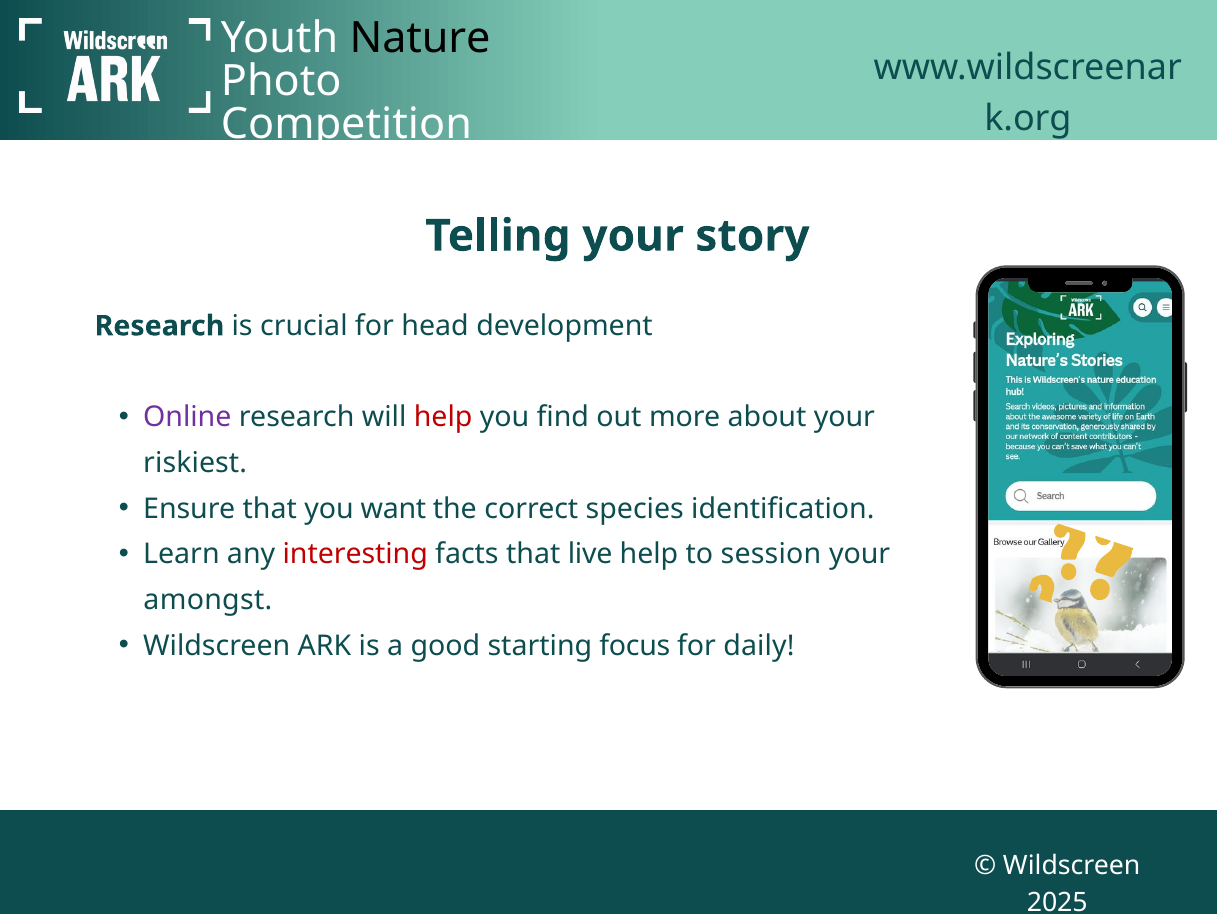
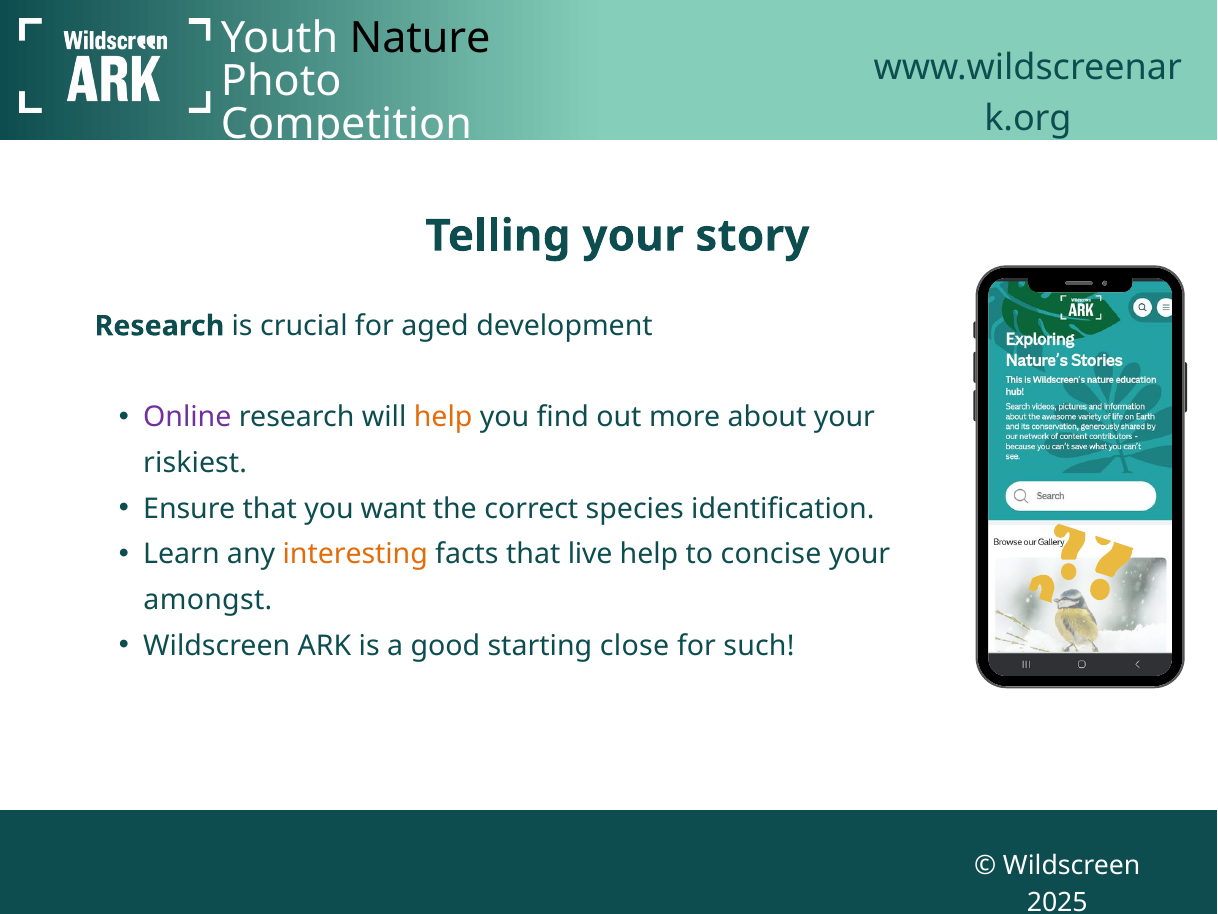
head: head -> aged (435, 326)
help colour: red -> orange (443, 417)
interesting colour: red -> orange (355, 554)
session: session -> concise (771, 554)
focus: focus -> close (635, 646)
daily: daily -> such (759, 646)
